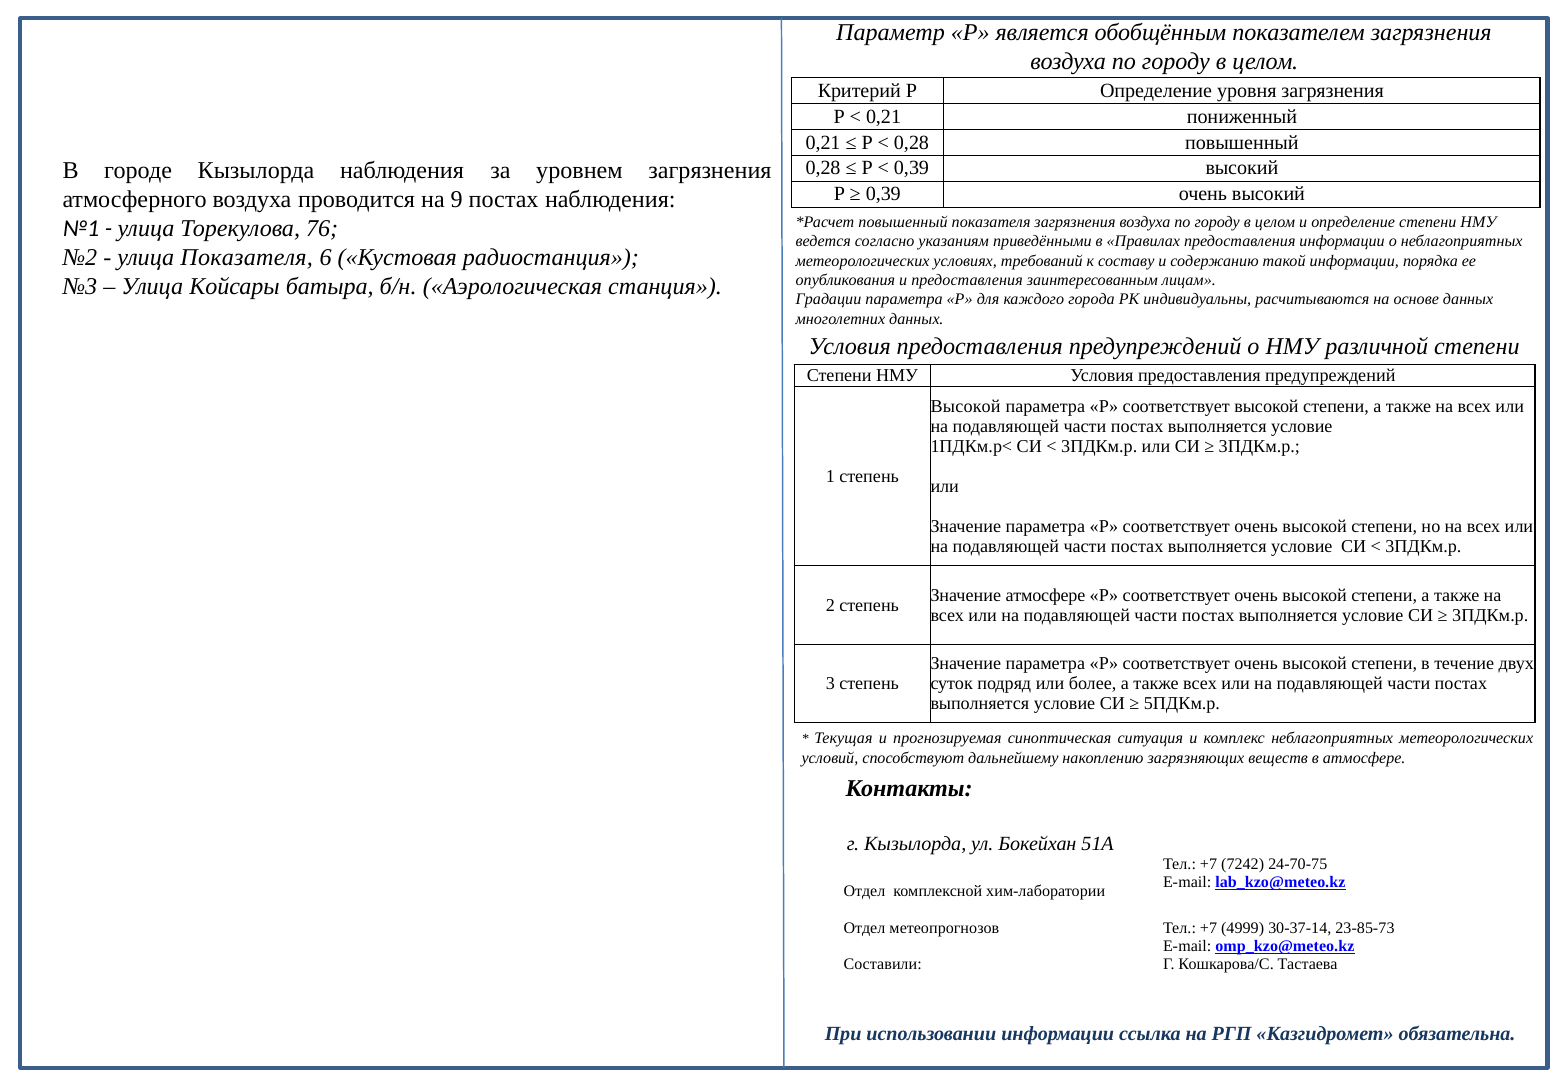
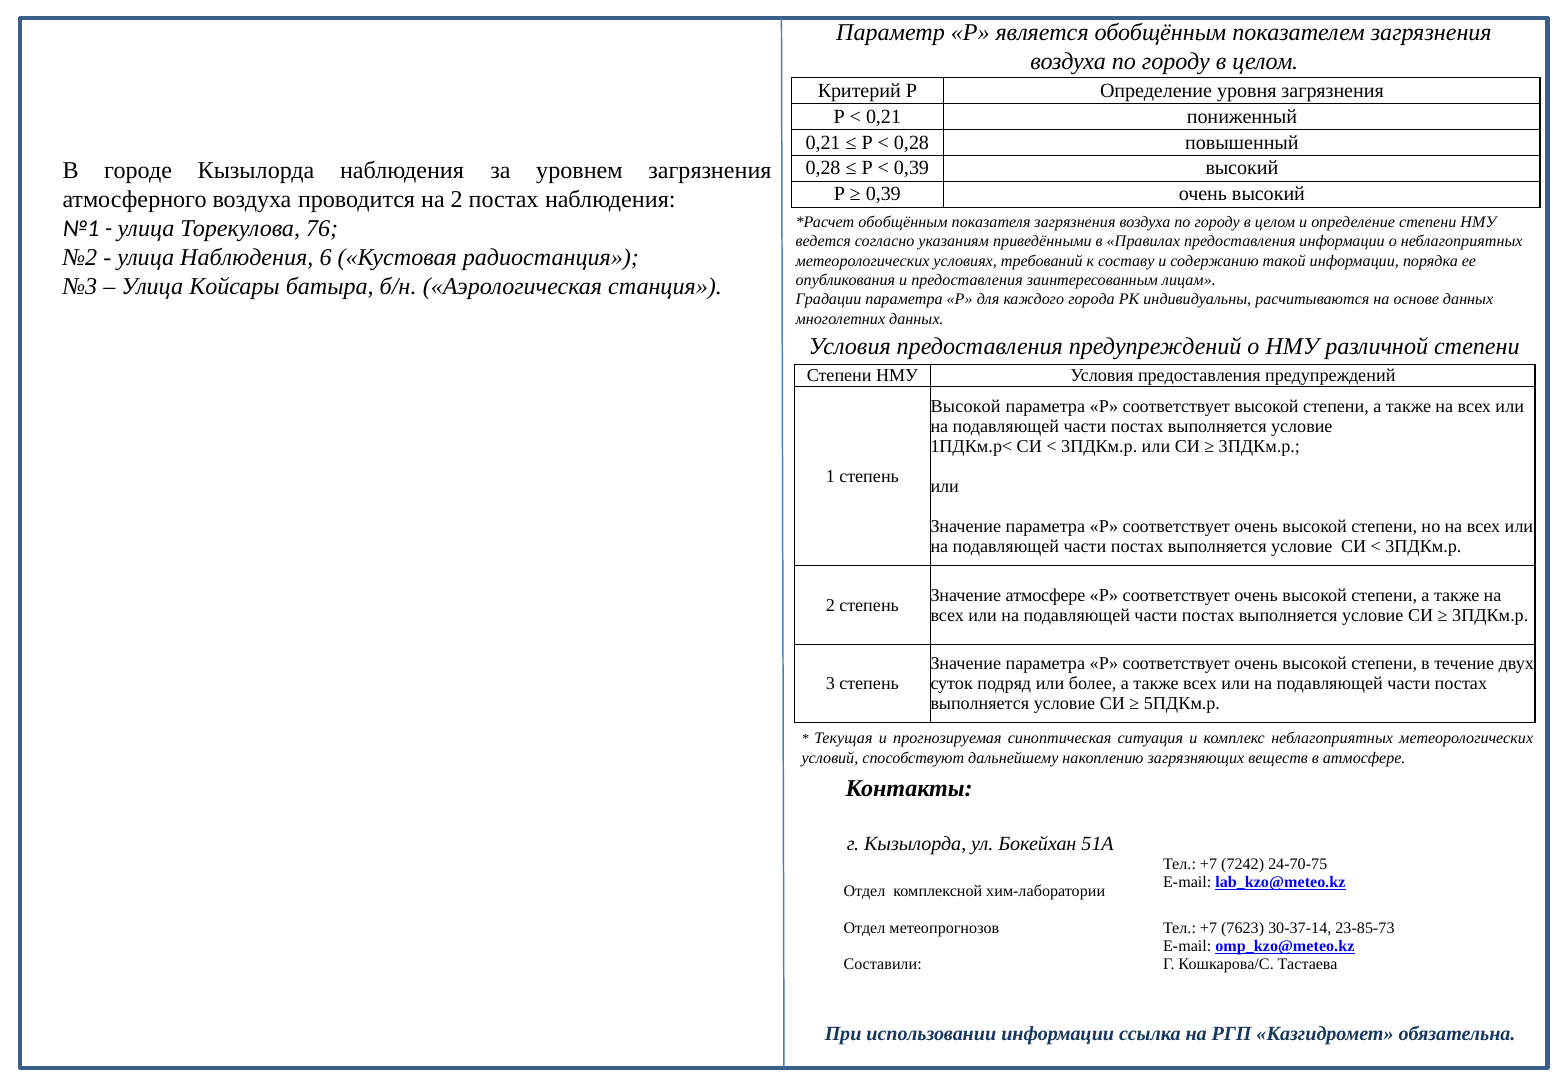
на 9: 9 -> 2 (457, 200)
повышенный: повышенный -> обобщённым (903, 222)
улица Показателя: Показателя -> Наблюдения (247, 258)
4999: 4999 -> 7623 (1243, 928)
